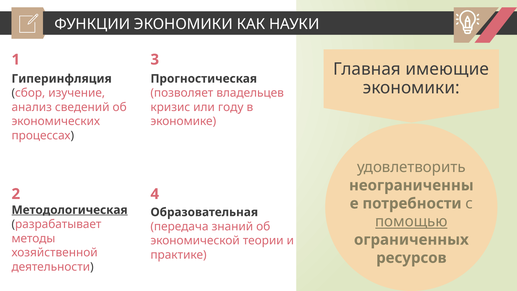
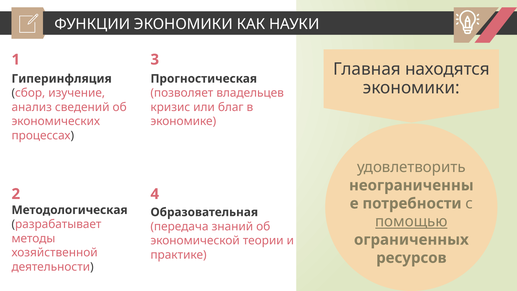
имеющие: имеющие -> находятся (447, 69)
году: году -> благ (231, 107)
Методологическая underline: present -> none (70, 210)
